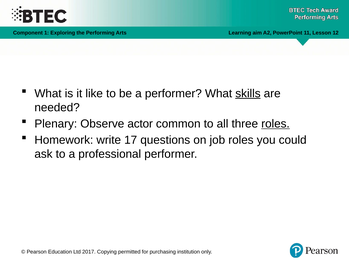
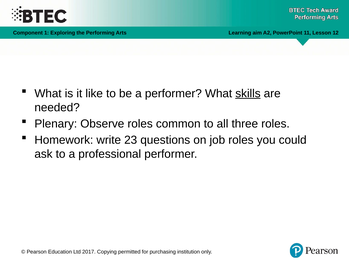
Observe actor: actor -> roles (140, 124)
roles underline: present -> none (275, 124)
17: 17 -> 23 (131, 140)
